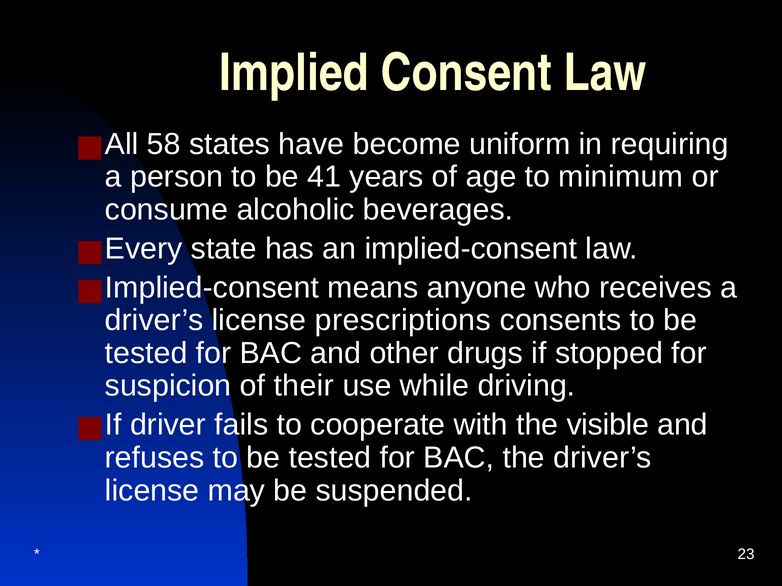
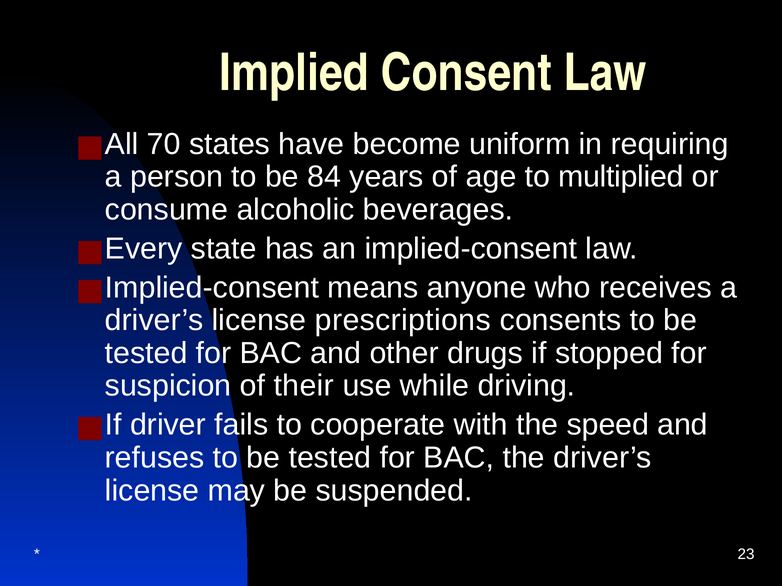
58: 58 -> 70 (164, 144)
41: 41 -> 84 (324, 177)
minimum: minimum -> multiplied (621, 177)
visible: visible -> speed (608, 425)
